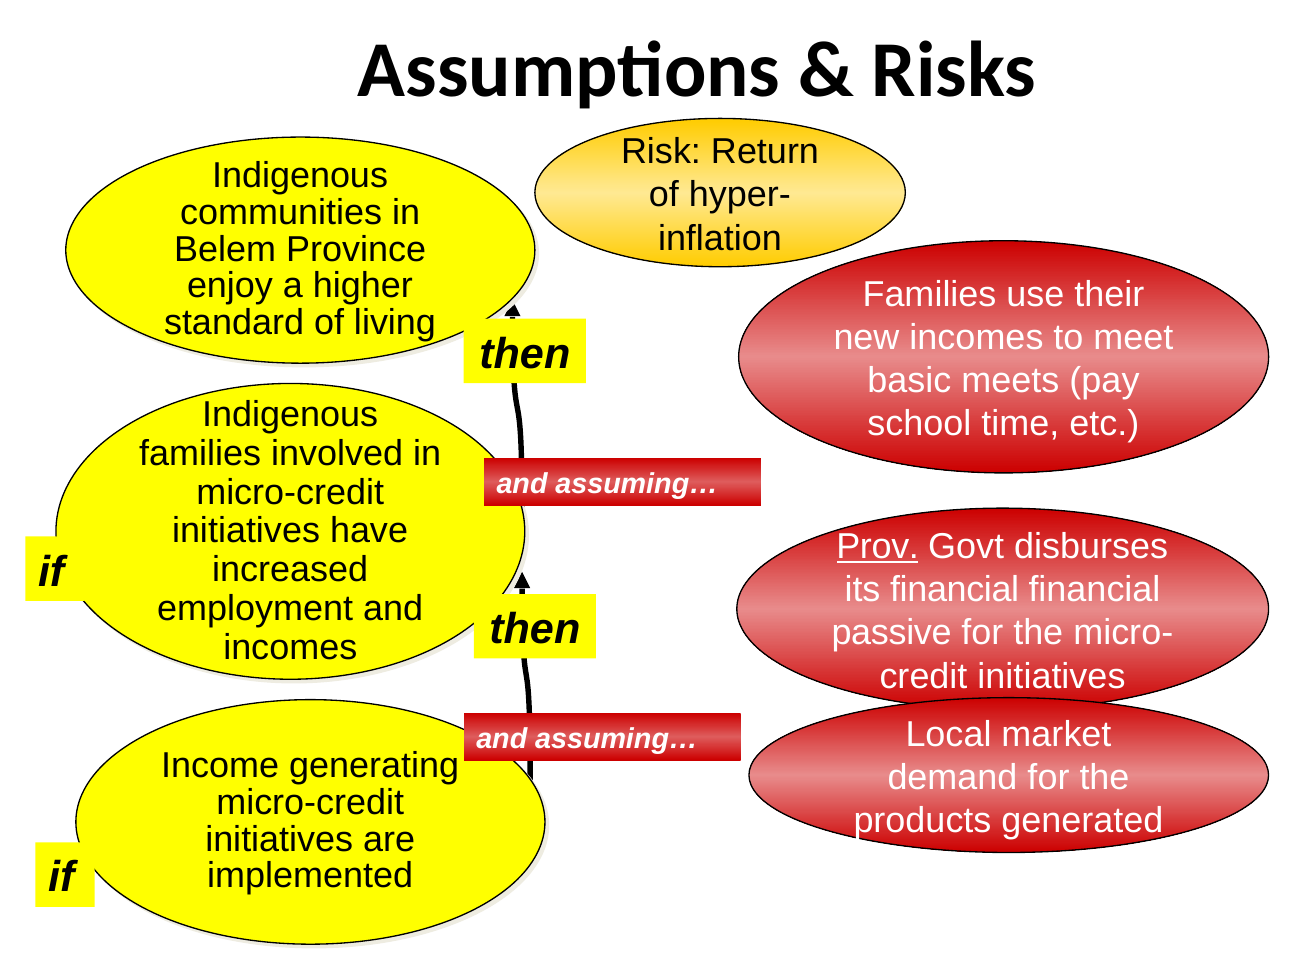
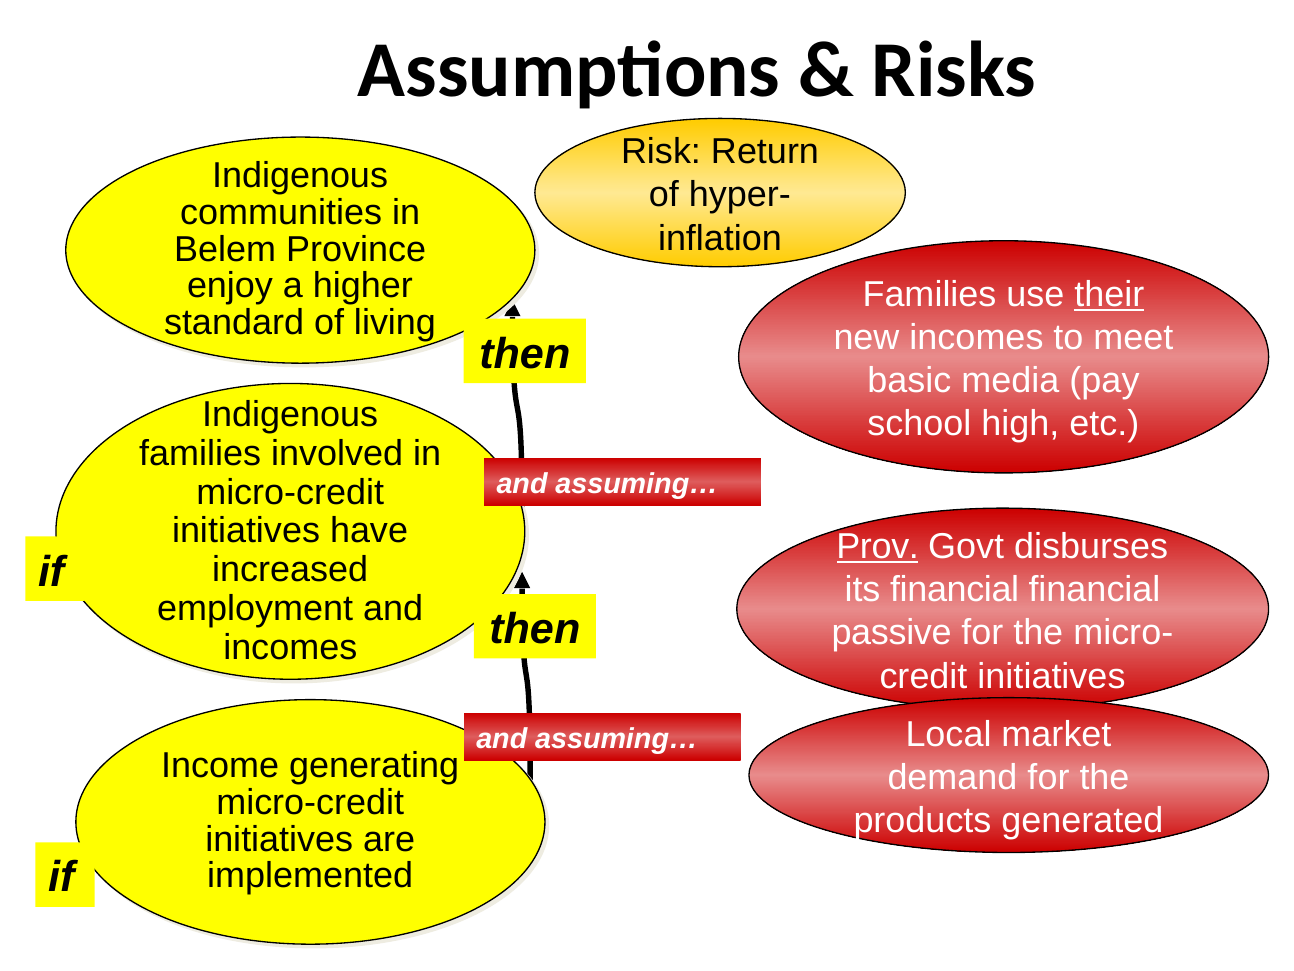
their underline: none -> present (1109, 294)
meets: meets -> media (1010, 381)
time: time -> high (1020, 424)
